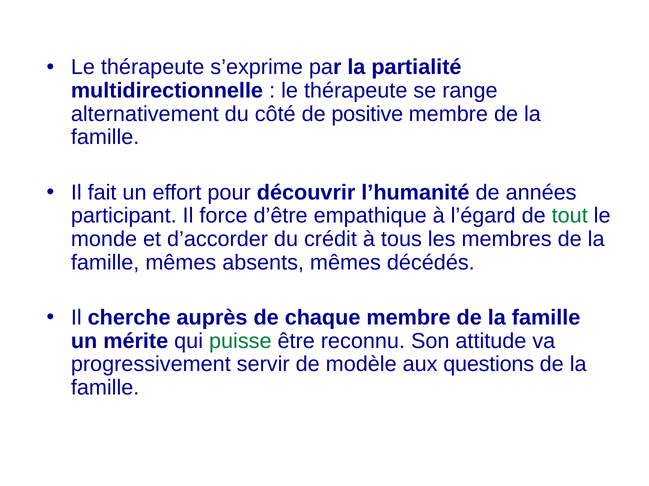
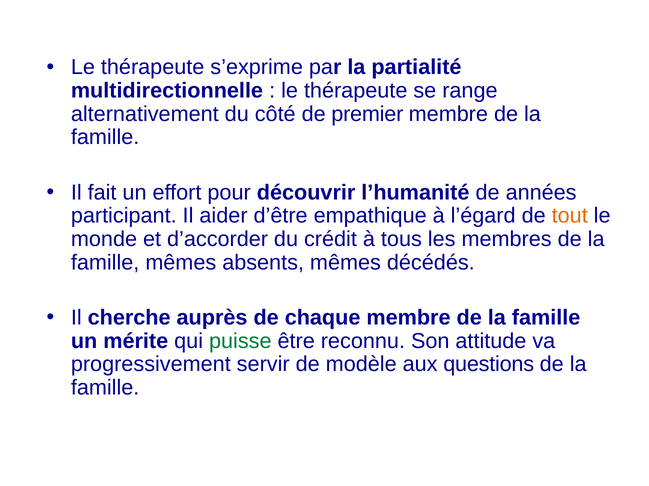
positive: positive -> premier (367, 114)
force: force -> aider (224, 216)
tout colour: green -> orange (570, 216)
